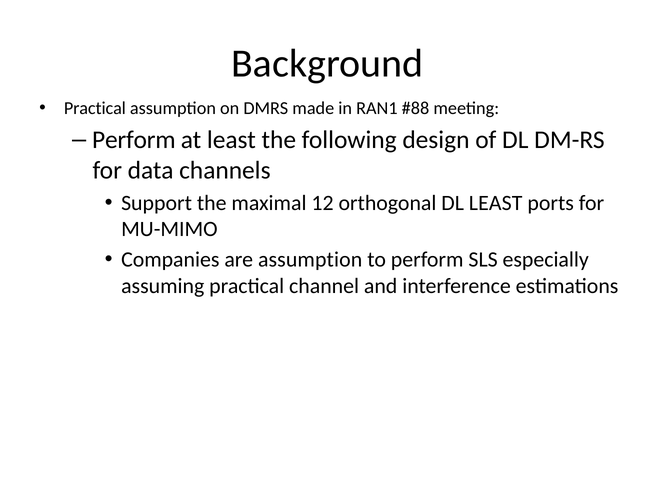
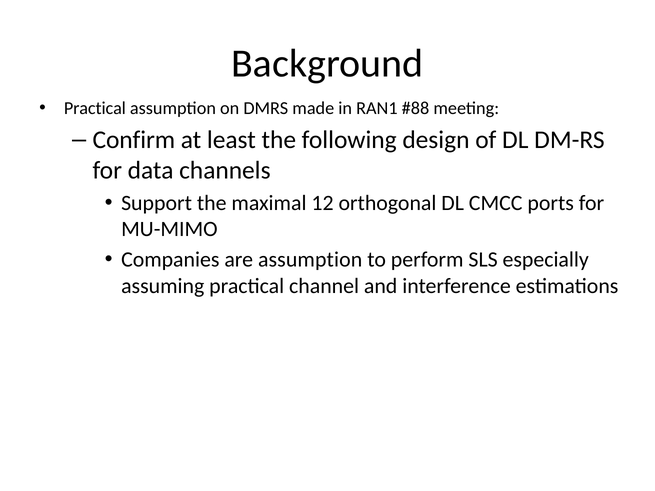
Perform: Perform -> Confirm (134, 140)
DL LEAST: LEAST -> CMCC (496, 203)
